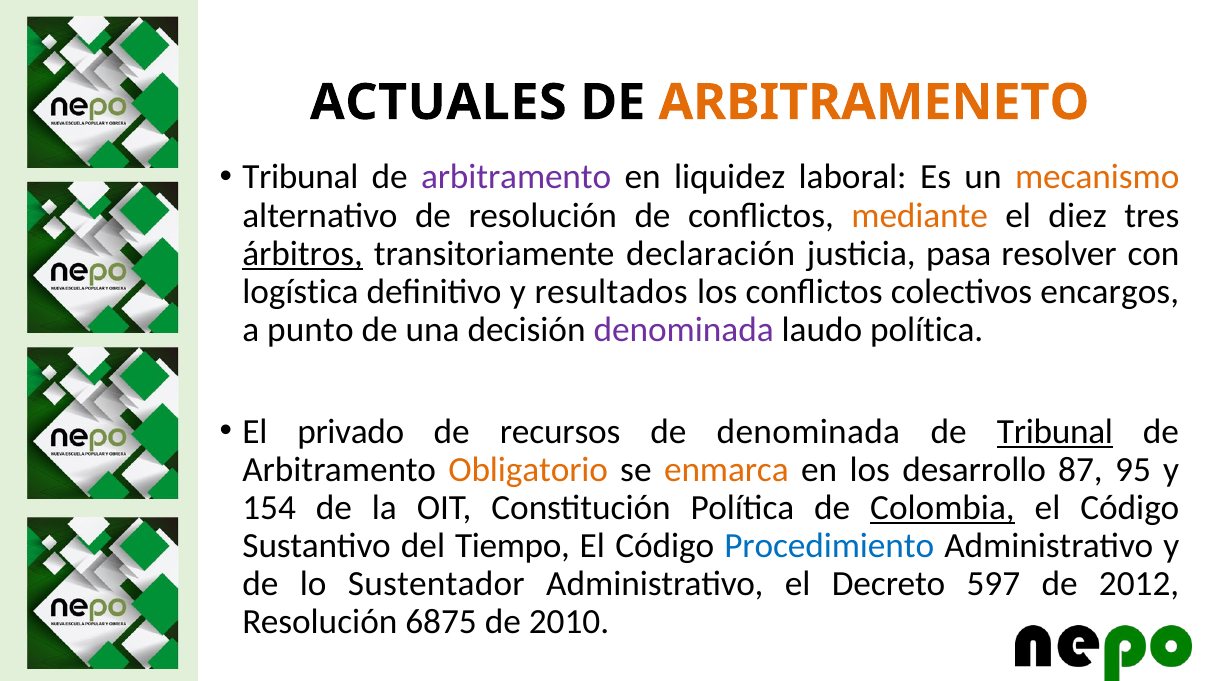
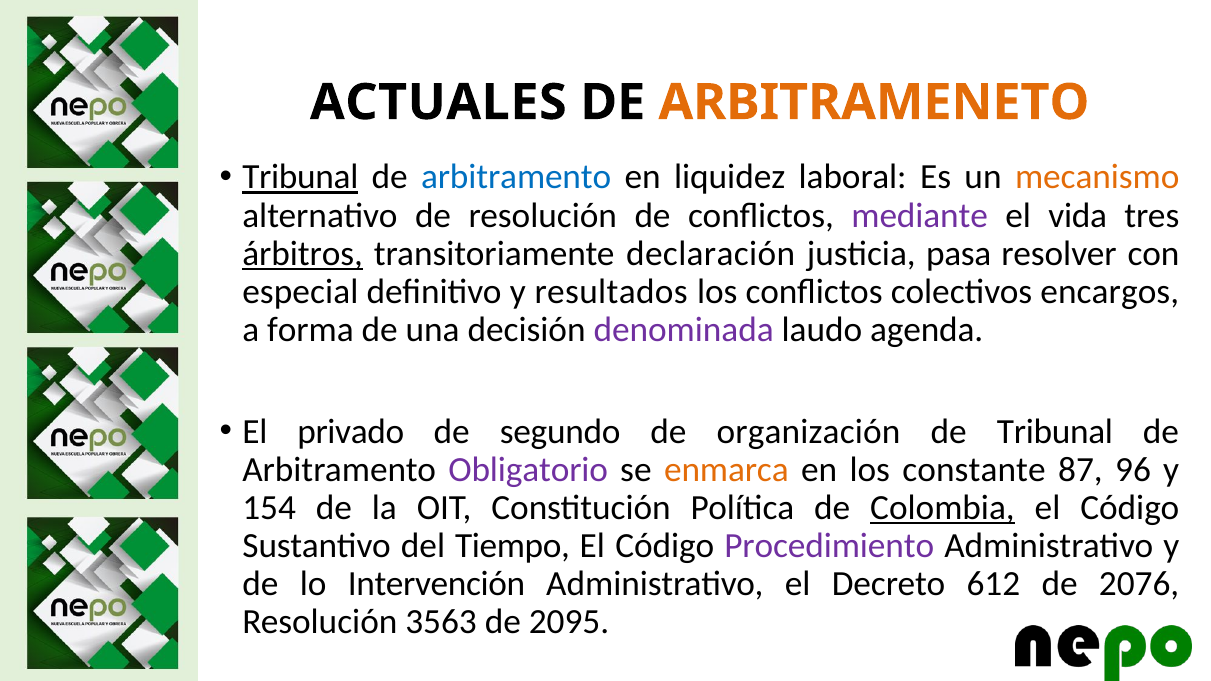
Tribunal underline: none -> present (300, 177)
arbitramento colour: purple -> blue (516, 177)
mediante colour: orange -> purple (920, 216)
diez: diez -> vida (1078, 216)
logística: logística -> especial (300, 292)
punto: punto -> forma (310, 330)
laudo política: política -> agenda (927, 330)
recursos: recursos -> segundo (560, 432)
de denominada: denominada -> organización (809, 432)
Tribunal underline: present -> none (1055, 432)
Obligatorio colour: orange -> purple (528, 470)
desarrollo: desarrollo -> constante (974, 470)
95: 95 -> 96 (1133, 470)
Procedimiento colour: blue -> purple (829, 546)
Sustentador: Sustentador -> Intervención (437, 584)
597: 597 -> 612 (993, 584)
2012: 2012 -> 2076 (1139, 584)
6875: 6875 -> 3563 (441, 622)
2010: 2010 -> 2095 (569, 622)
